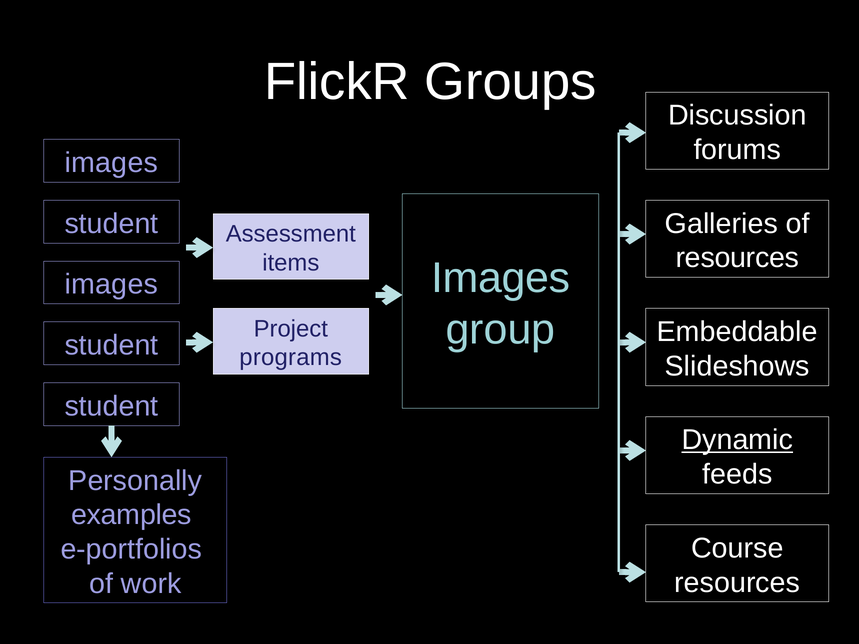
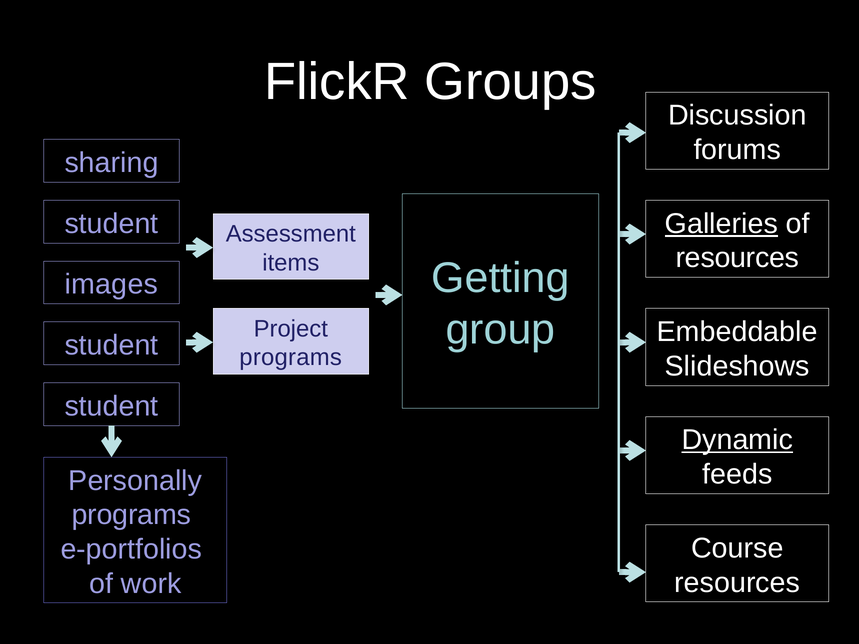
images: images -> sharing (112, 163)
Galleries underline: none -> present (721, 224)
Images: Images -> Getting (500, 278)
examples: examples -> programs (131, 515)
